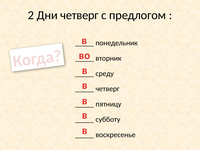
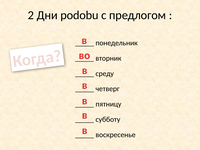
Дни четверг: четверг -> podobu (79, 15)
